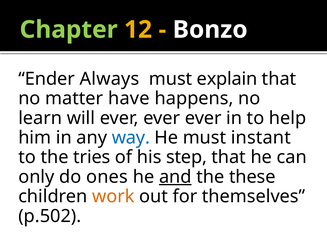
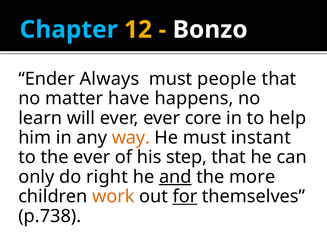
Chapter colour: light green -> light blue (69, 30)
explain: explain -> people (227, 79)
ever ever ever: ever -> core (203, 118)
way colour: blue -> orange (131, 138)
the tries: tries -> ever (92, 157)
ones: ones -> right (107, 177)
these: these -> more (252, 177)
for underline: none -> present (185, 197)
p.502: p.502 -> p.738 (50, 216)
